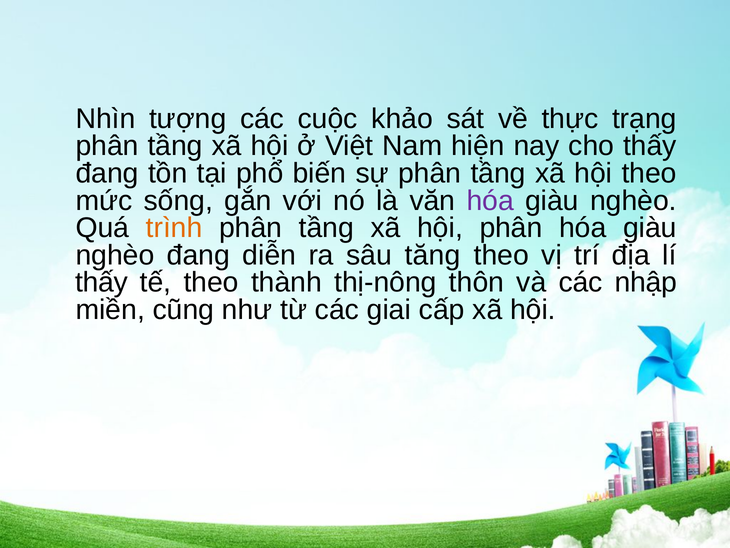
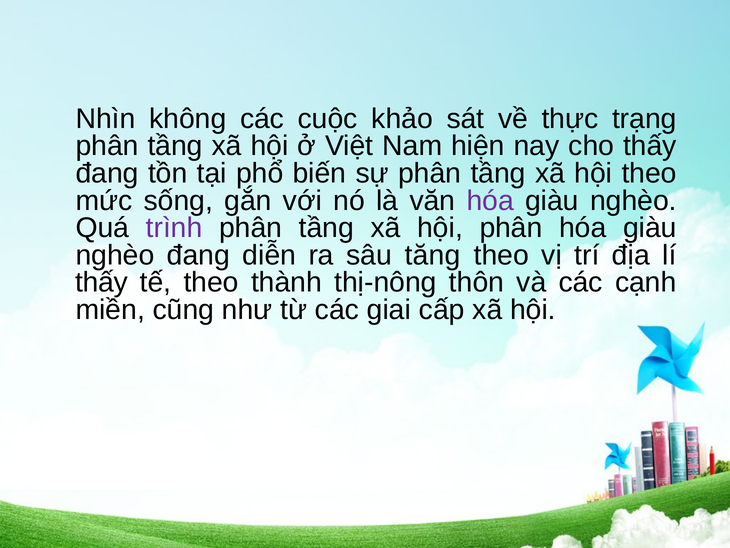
tượng: tượng -> không (188, 119)
trình colour: orange -> purple (174, 228)
nhập: nhập -> cạnh (646, 282)
